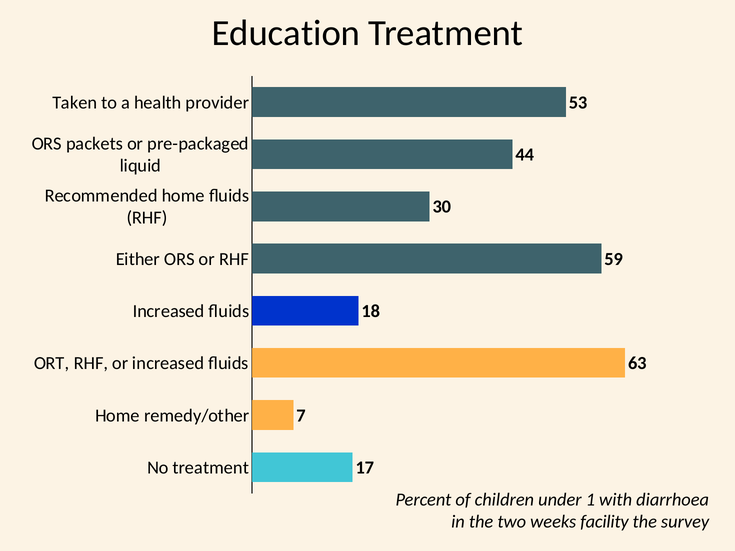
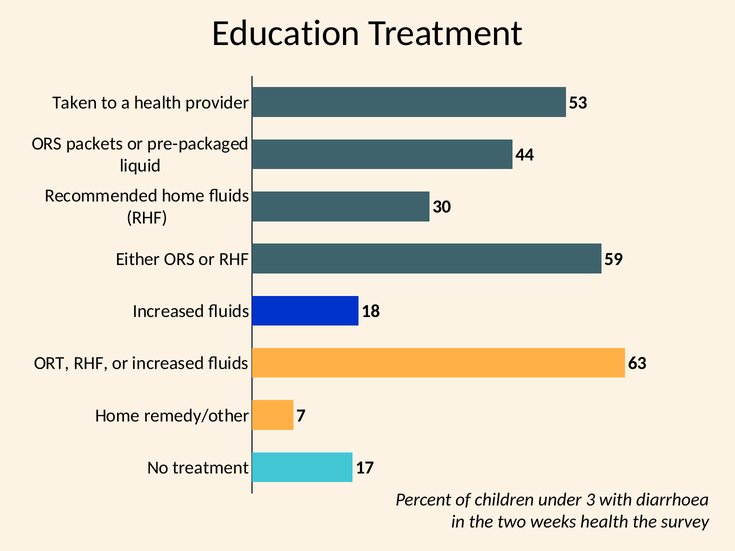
1: 1 -> 3 (590, 500)
weeks facility: facility -> health (604, 522)
